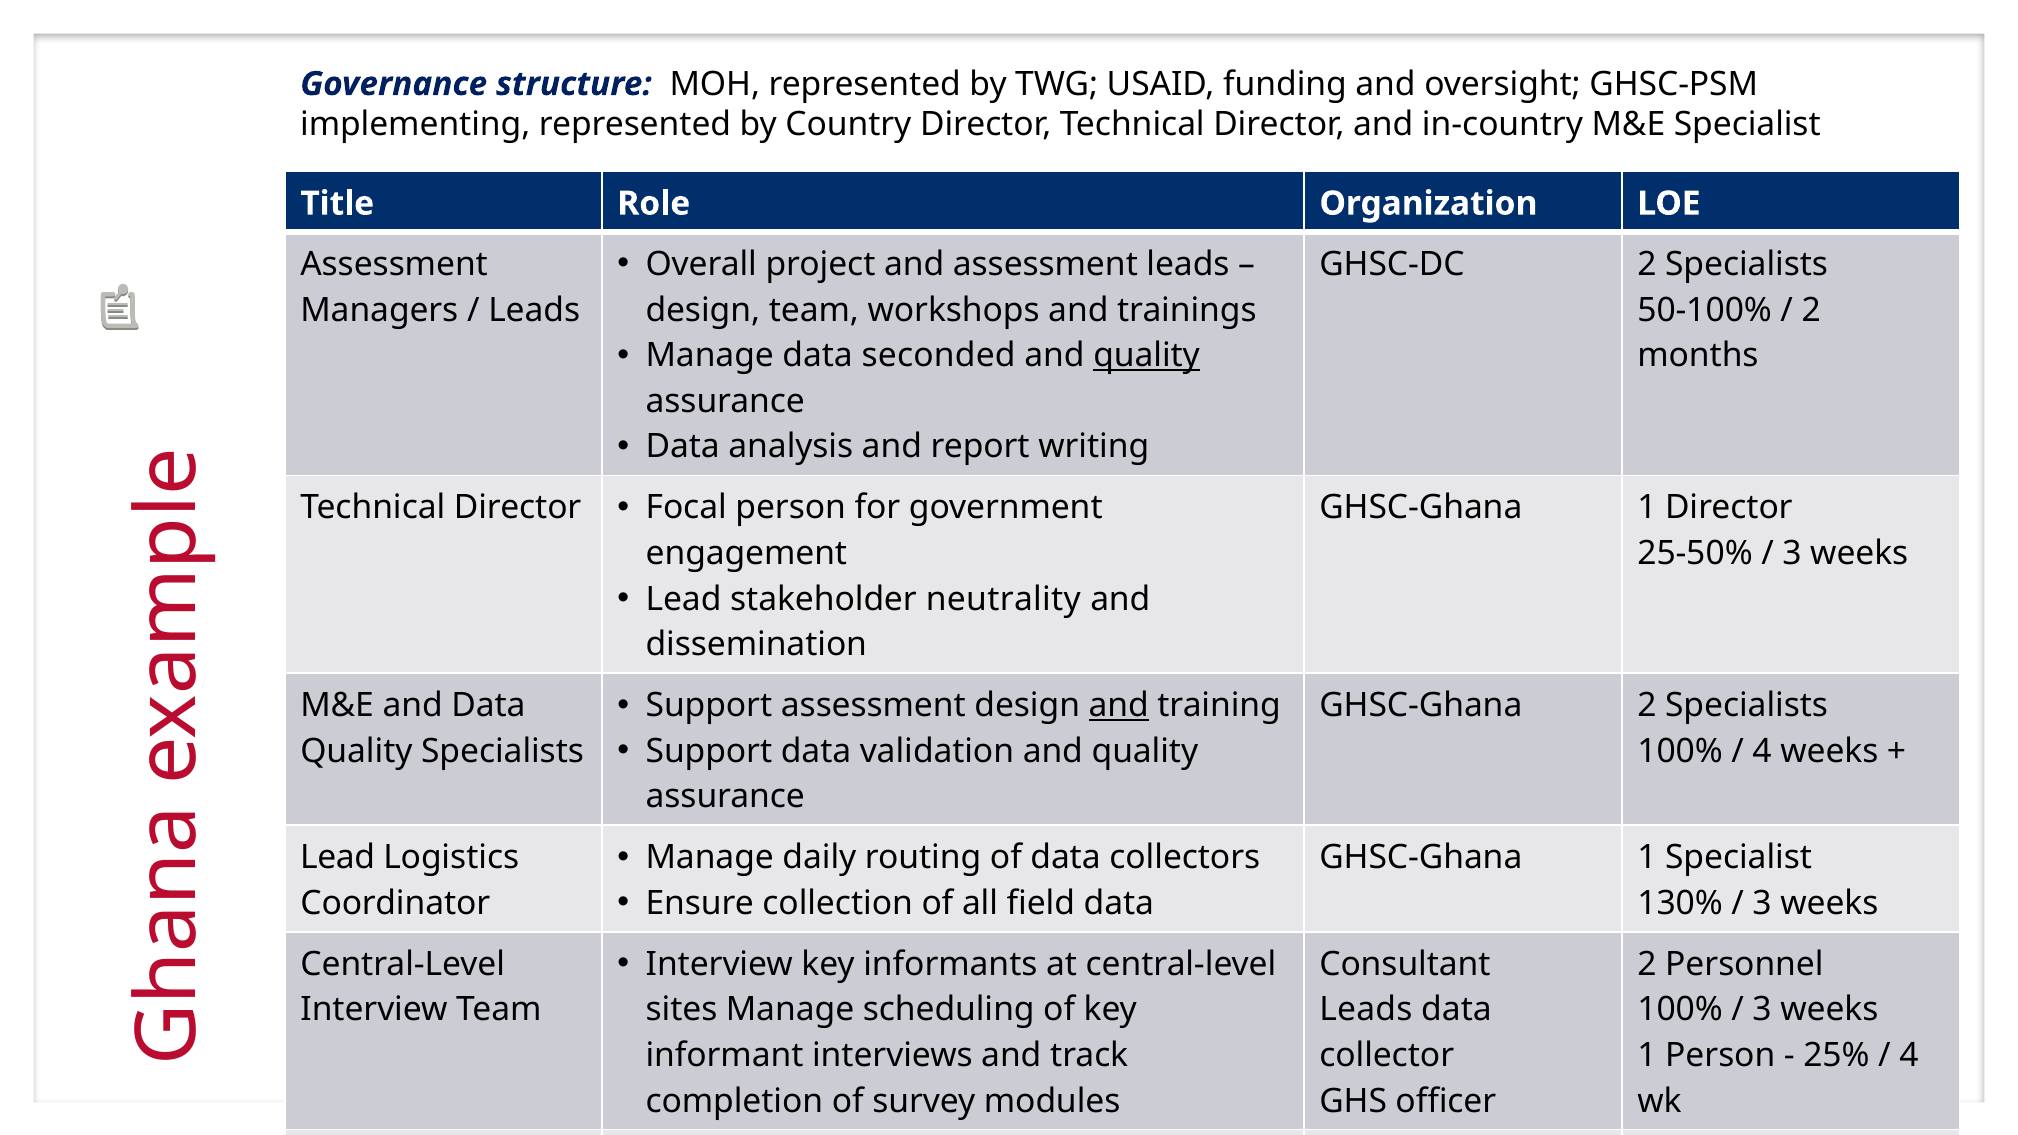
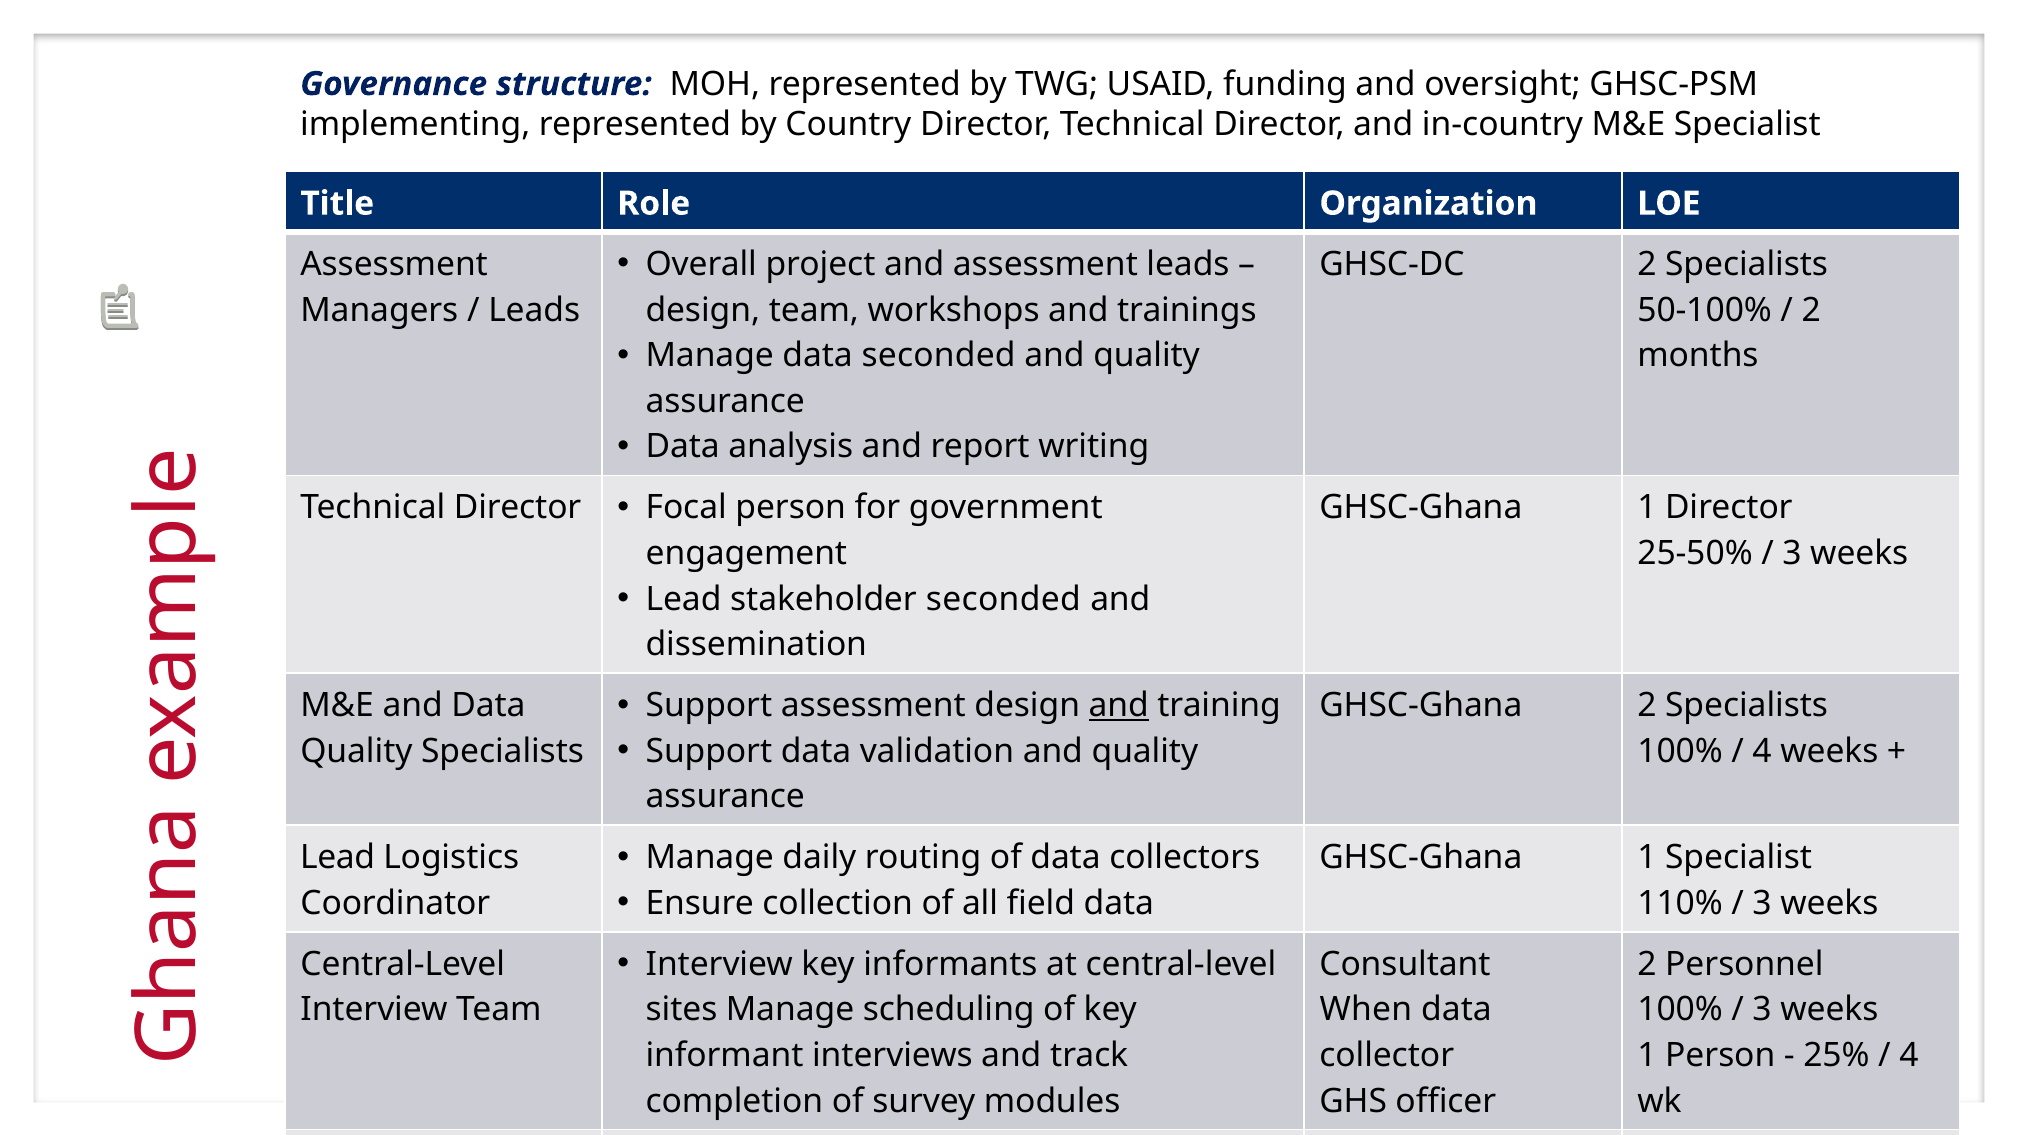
quality underline: present -> none (1147, 356)
stakeholder neutrality: neutrality -> seconded (1003, 599)
130%: 130% -> 110% (1680, 903)
Leads: Leads -> When (1366, 1010)
